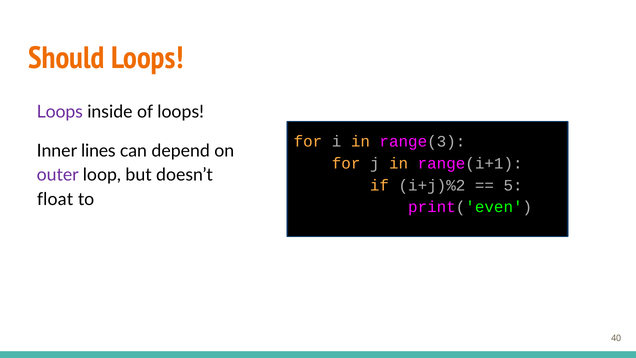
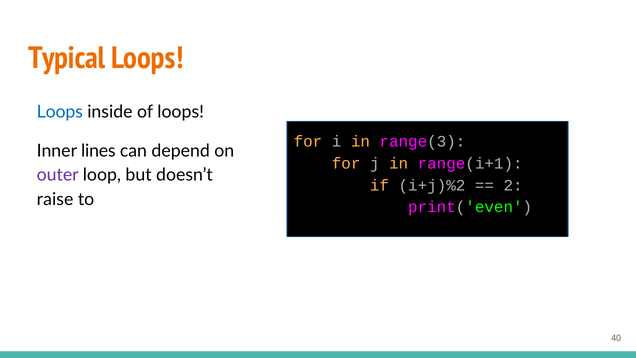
Should: Should -> Typical (67, 58)
Loops colour: purple -> blue (60, 112)
5: 5 -> 2 (513, 185)
float: float -> raise (55, 199)
